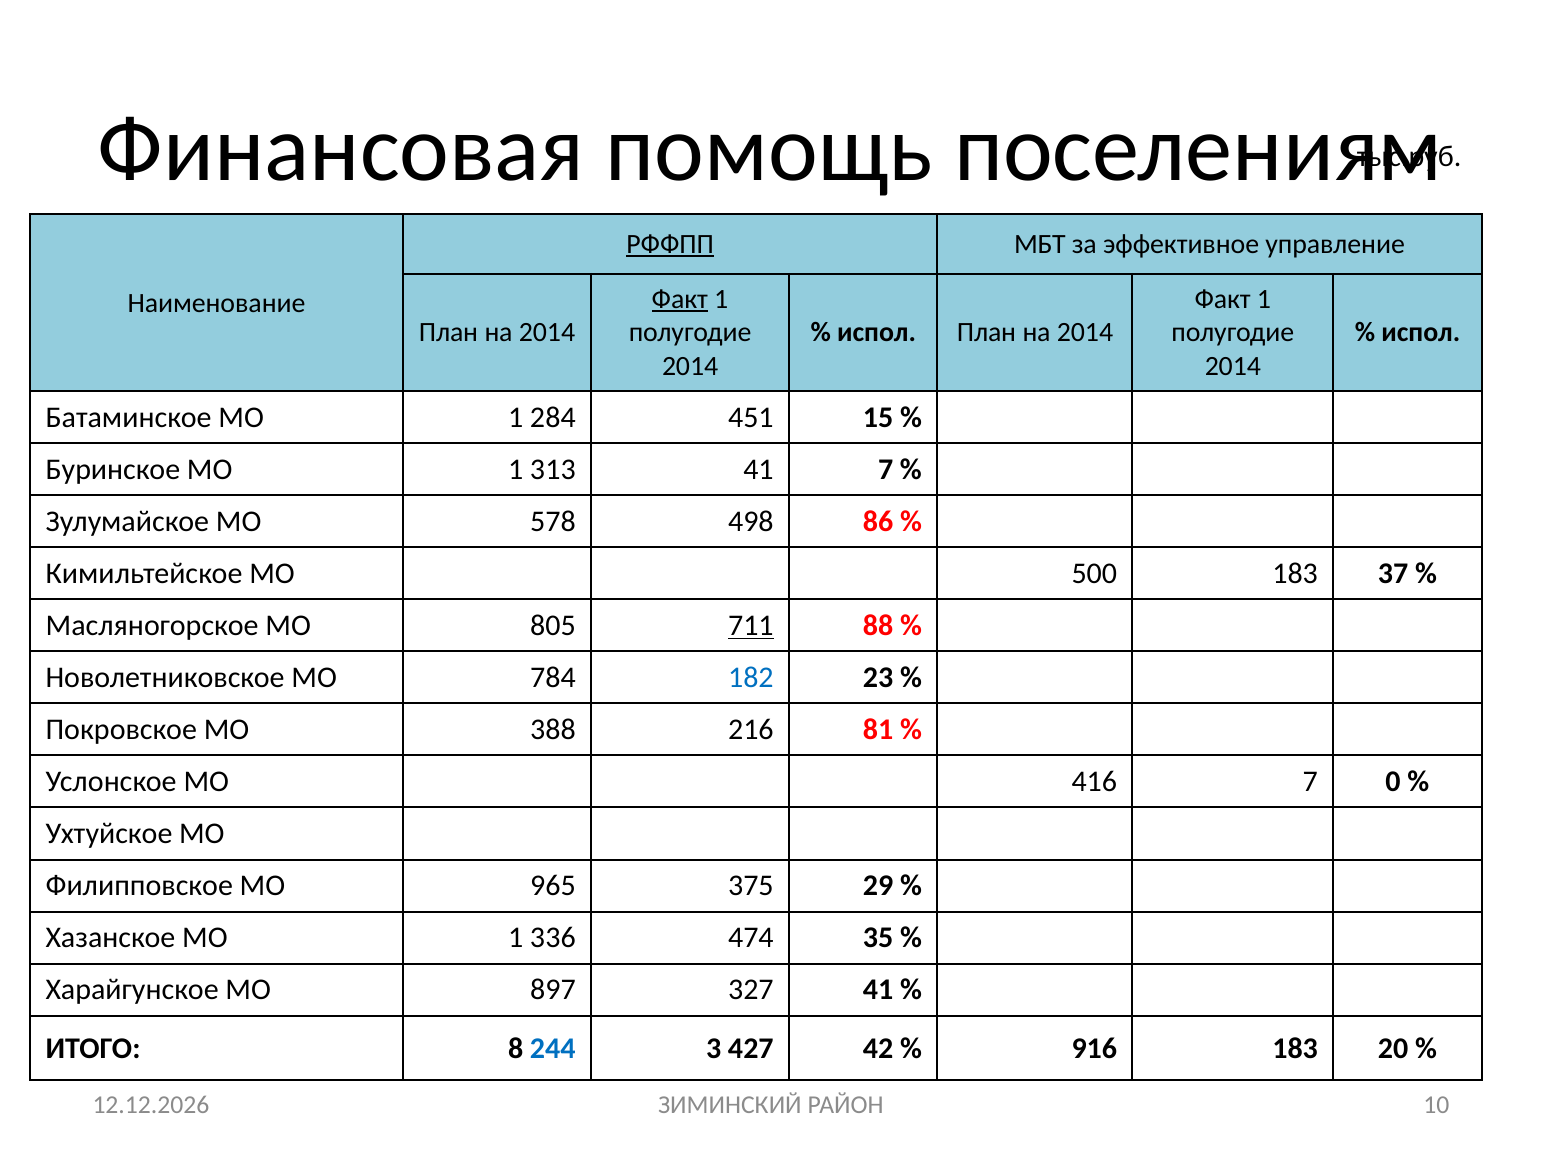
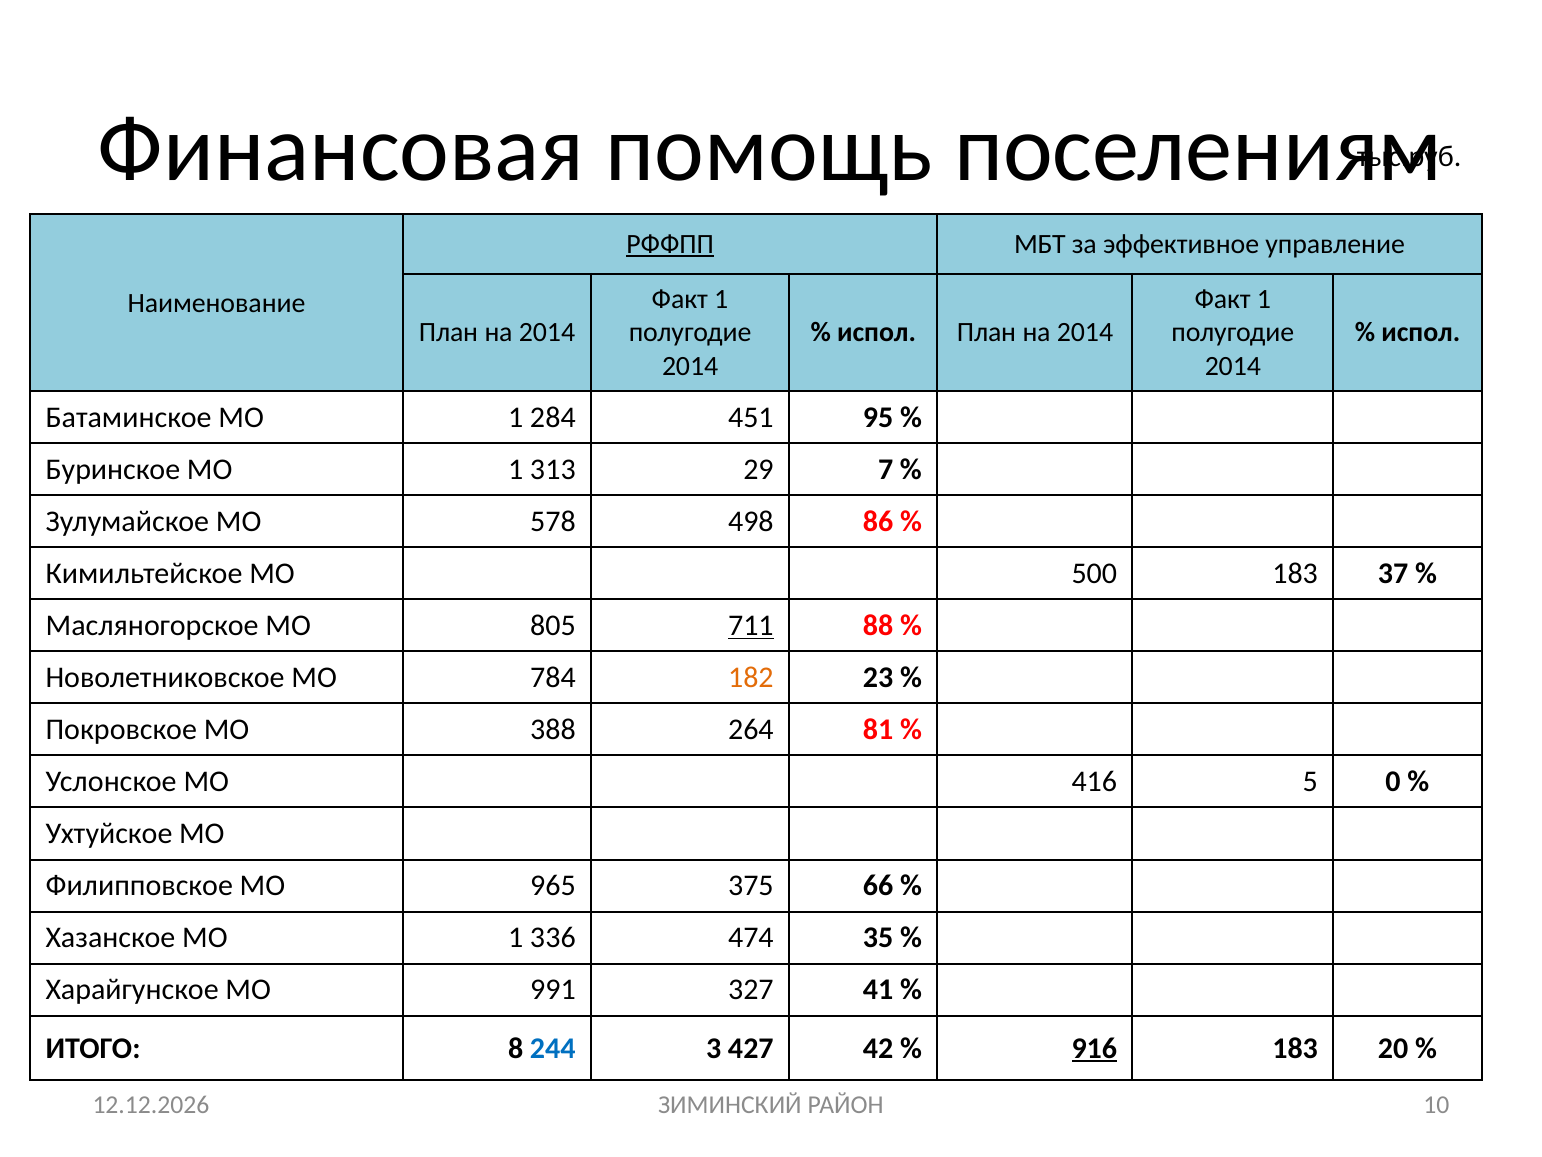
Факт underline: present -> none (680, 299)
15: 15 -> 95 (878, 417)
313 41: 41 -> 29 (758, 469)
182 colour: blue -> orange (751, 677)
216: 216 -> 264 (751, 729)
416 7: 7 -> 5 (1310, 781)
29: 29 -> 66 (878, 886)
897: 897 -> 991 (553, 990)
916 underline: none -> present (1094, 1048)
